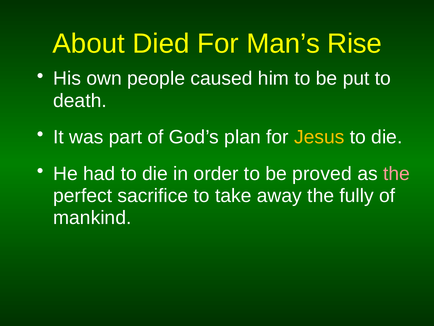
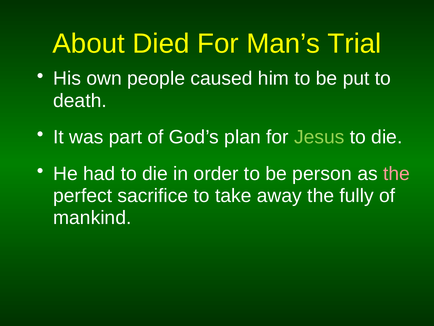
Rise: Rise -> Trial (354, 44)
Jesus colour: yellow -> light green (319, 137)
proved: proved -> person (322, 173)
